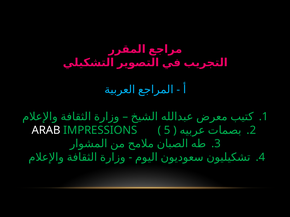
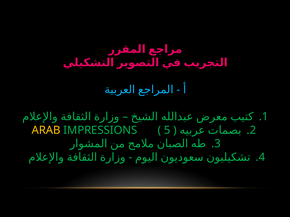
ARAB colour: white -> yellow (46, 130)
